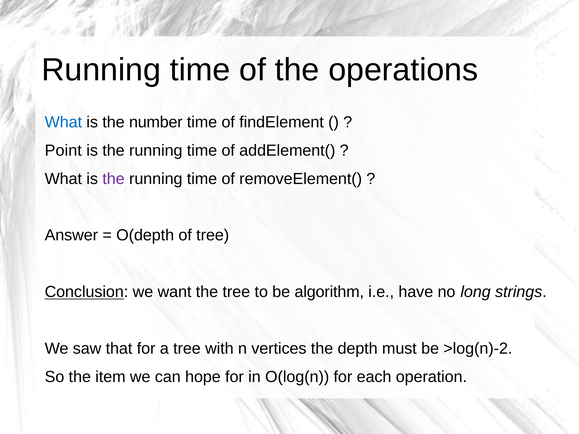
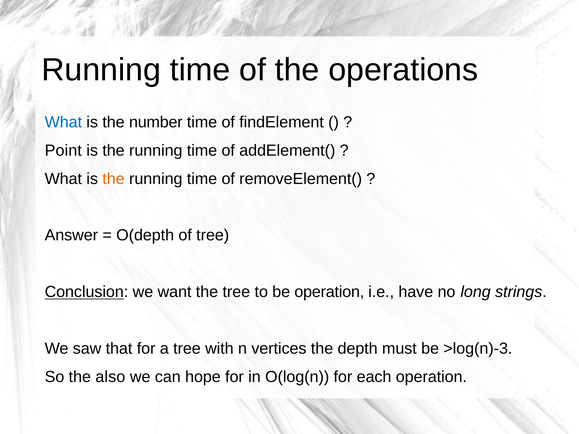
the colour: purple -> orange (114, 179)
be algorithm: algorithm -> operation (329, 292)
>log(n)-2: >log(n)-2 -> >log(n)-3 (478, 349)
item: item -> also (110, 377)
